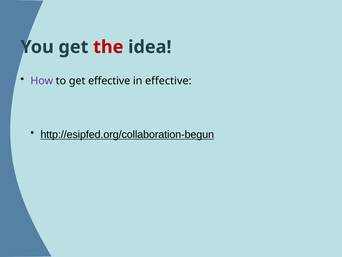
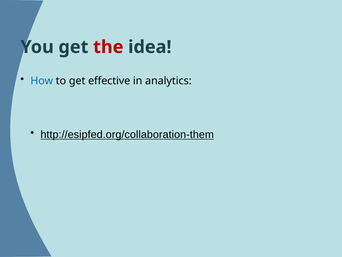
How colour: purple -> blue (42, 81)
in effective: effective -> analytics (168, 81)
http://esipfed.org/collaboration-begun: http://esipfed.org/collaboration-begun -> http://esipfed.org/collaboration-them (127, 134)
